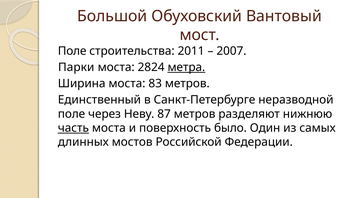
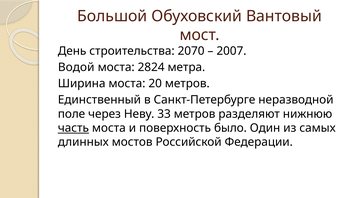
Поле: Поле -> День (72, 51)
2011: 2011 -> 2070 (191, 51)
Парки: Парки -> Водой (76, 67)
метра underline: present -> none (186, 67)
83: 83 -> 20 (155, 84)
87: 87 -> 33 (164, 114)
